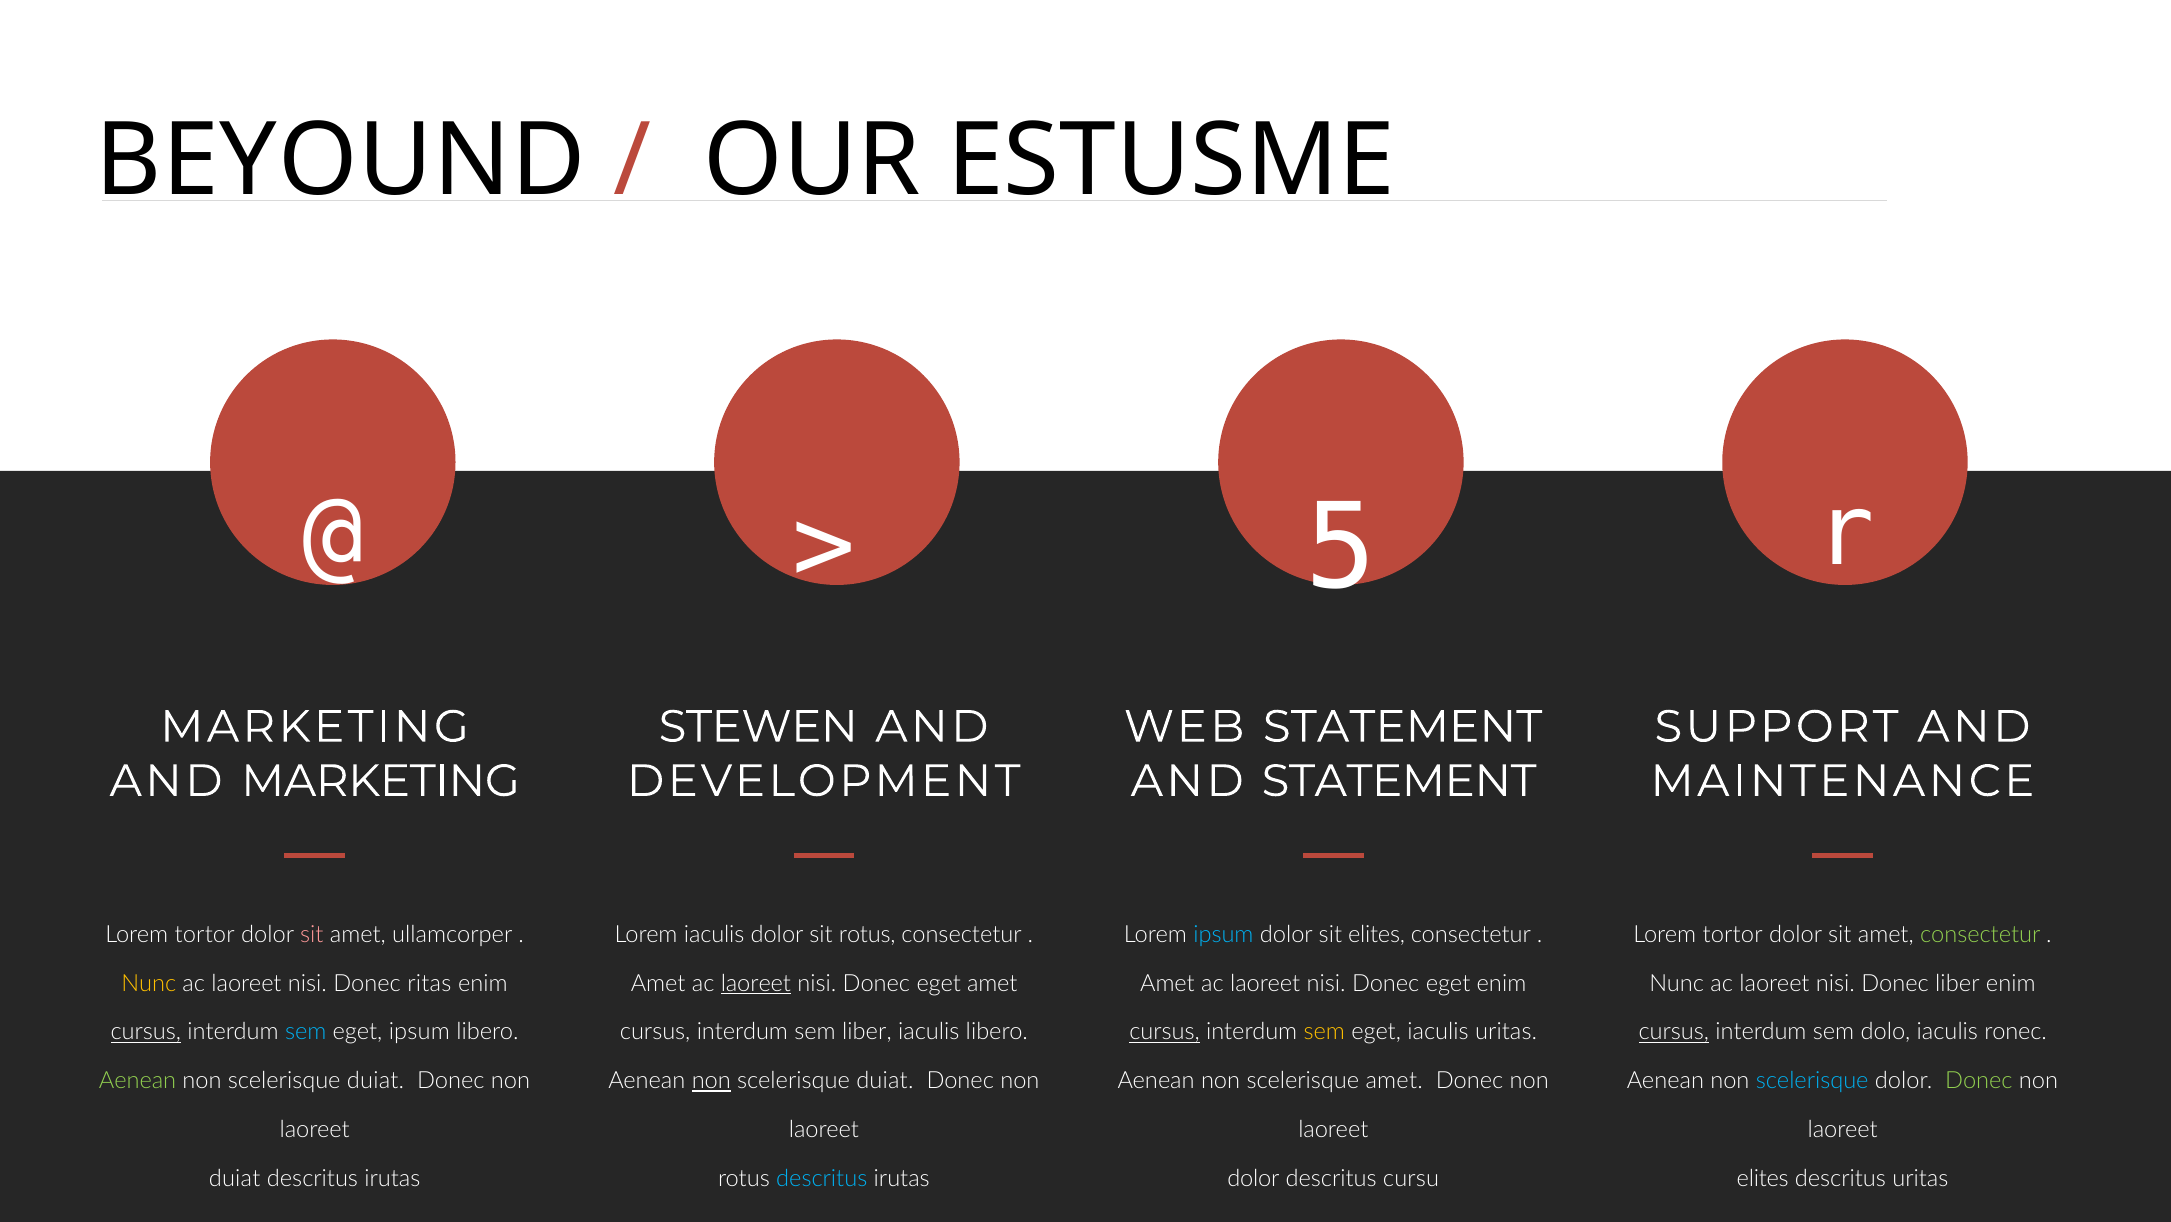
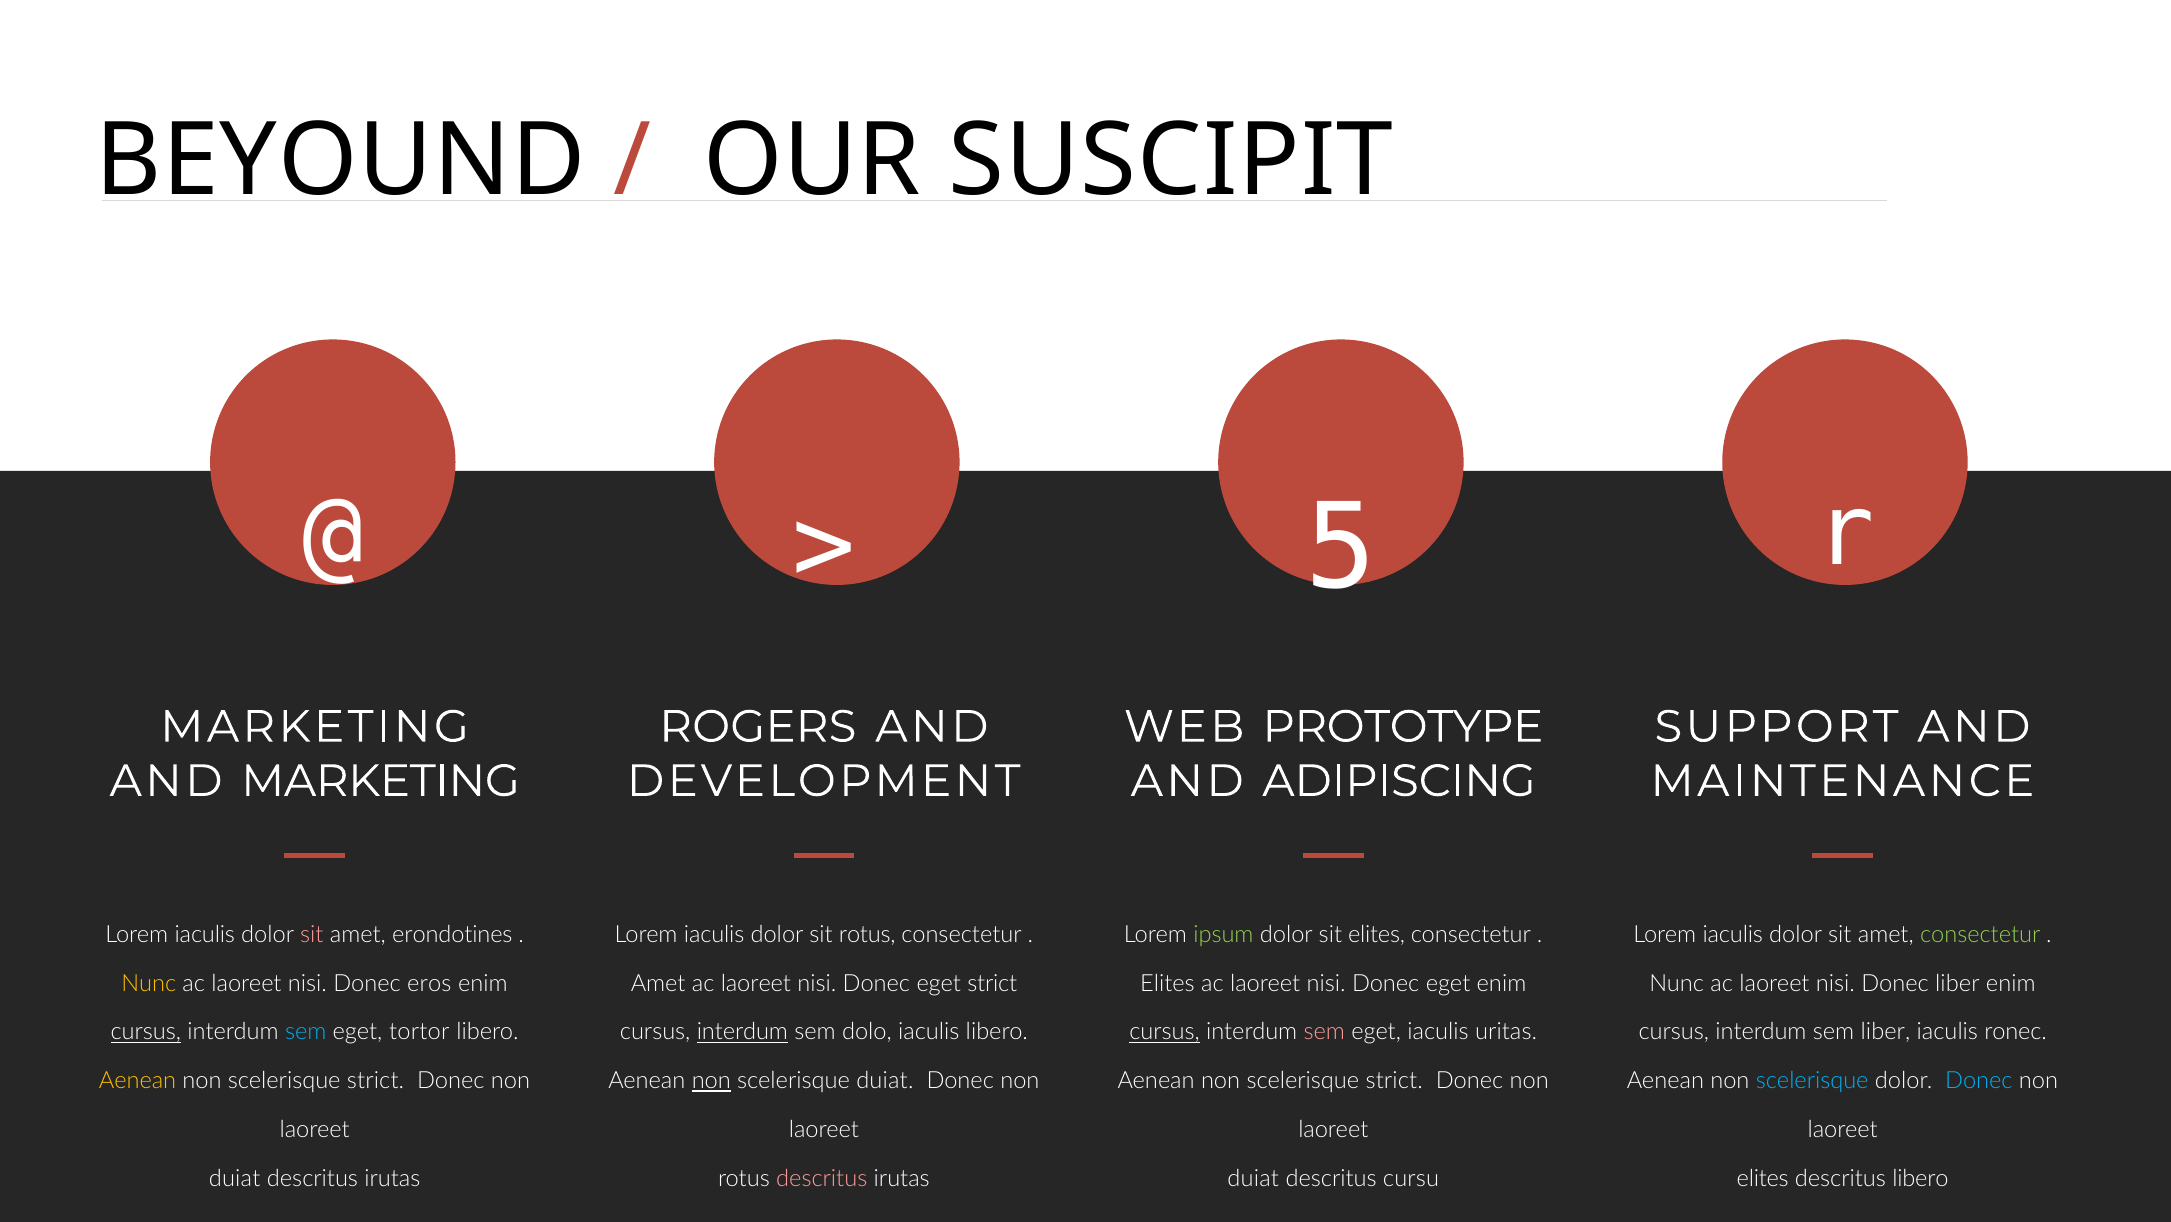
ESTUSME: ESTUSME -> SUSCIPIT (1171, 161)
STEWEN: STEWEN -> ROGERS (758, 726)
WEB STATEMENT: STATEMENT -> PROTOTYPE (1403, 726)
AND STATEMENT: STATEMENT -> ADIPISCING (1399, 781)
tortor: tortor -> iaculis (205, 934)
ullamcorper: ullamcorper -> erondotines (452, 934)
ipsum colour: light blue -> light green (1223, 934)
tortor: tortor -> iaculis (1733, 934)
ritas: ritas -> eros (429, 983)
laoreet underline: present -> none (756, 983)
eget amet: amet -> strict (992, 983)
Amet: Amet -> Elites (1167, 983)
eget ipsum: ipsum -> tortor (419, 1032)
interdum underline: none -> present (742, 1032)
sem liber: liber -> dolo (867, 1032)
sem colour: yellow -> pink (1324, 1032)
cursus underline: present -> none (1674, 1032)
sem dolo: dolo -> liber (1886, 1032)
Aenean colour: light green -> yellow (138, 1081)
duiat: duiat -> strict (376, 1081)
amet: amet -> strict (1394, 1081)
Donec colour: light green -> light blue (1979, 1081)
descritus colour: light blue -> pink (822, 1178)
dolor: dolor -> duiat (1253, 1178)
descritus uritas: uritas -> libero (1920, 1178)
